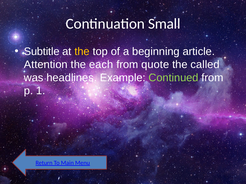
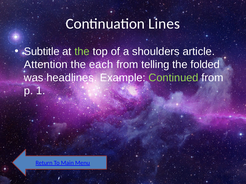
Small: Small -> Lines (164, 24)
the colour: yellow -> light green (82, 52)
beginning: beginning -> shoulders (156, 52)
quote: quote -> telling (155, 65)
called: called -> folded (205, 65)
